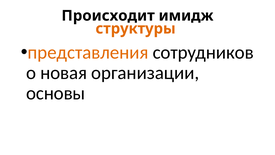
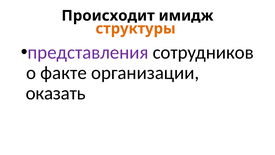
представления colour: orange -> purple (88, 52)
новая: новая -> факте (64, 73)
основы: основы -> оказать (56, 93)
